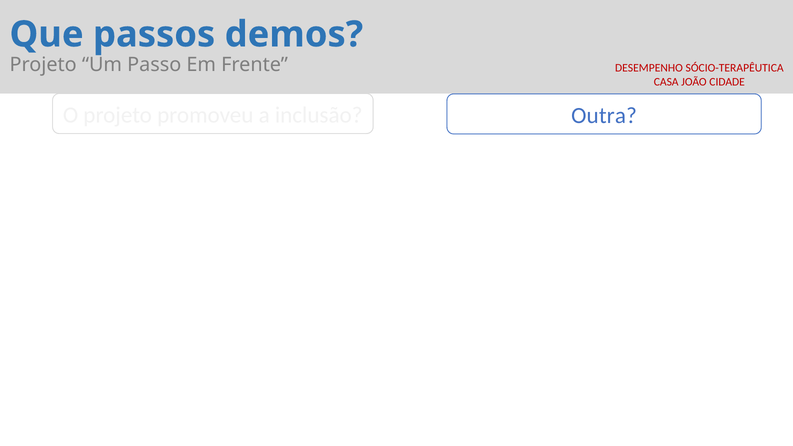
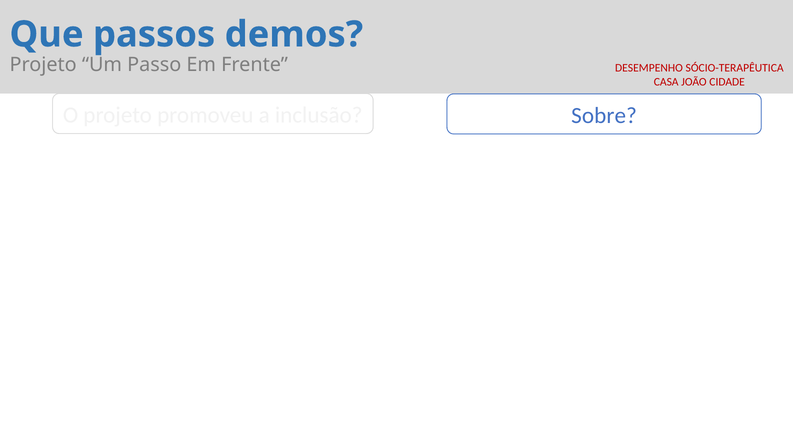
Outra: Outra -> Sobre (604, 116)
